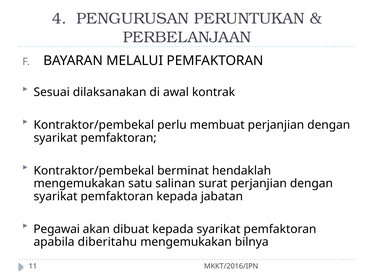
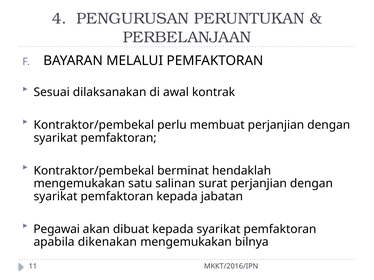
diberitahu: diberitahu -> dikenakan (107, 242)
